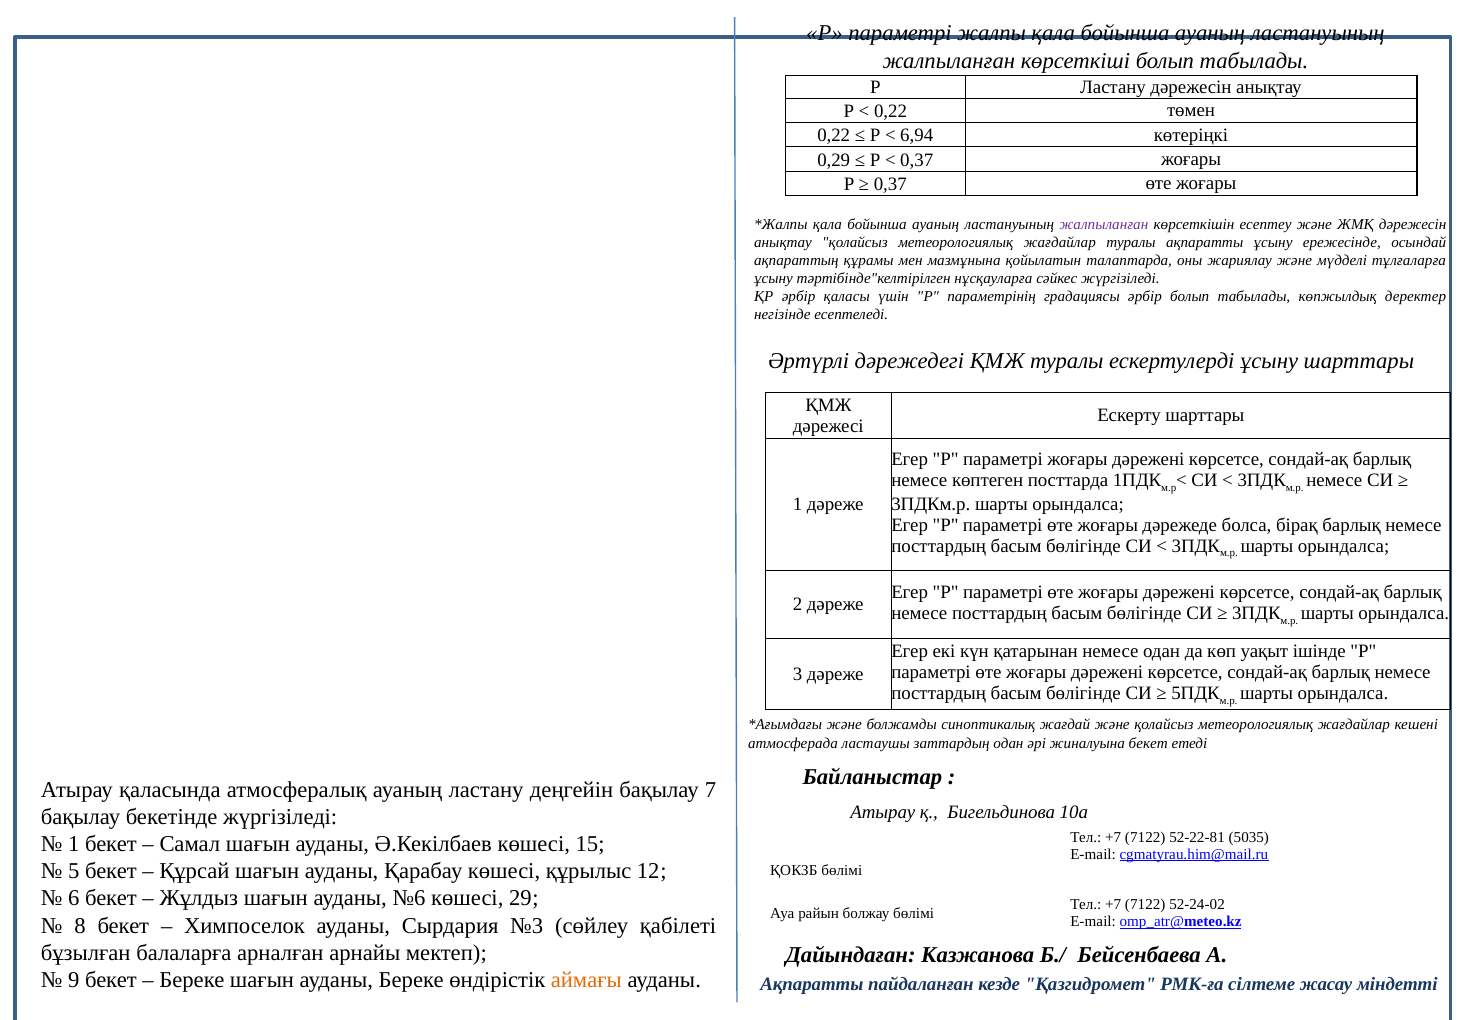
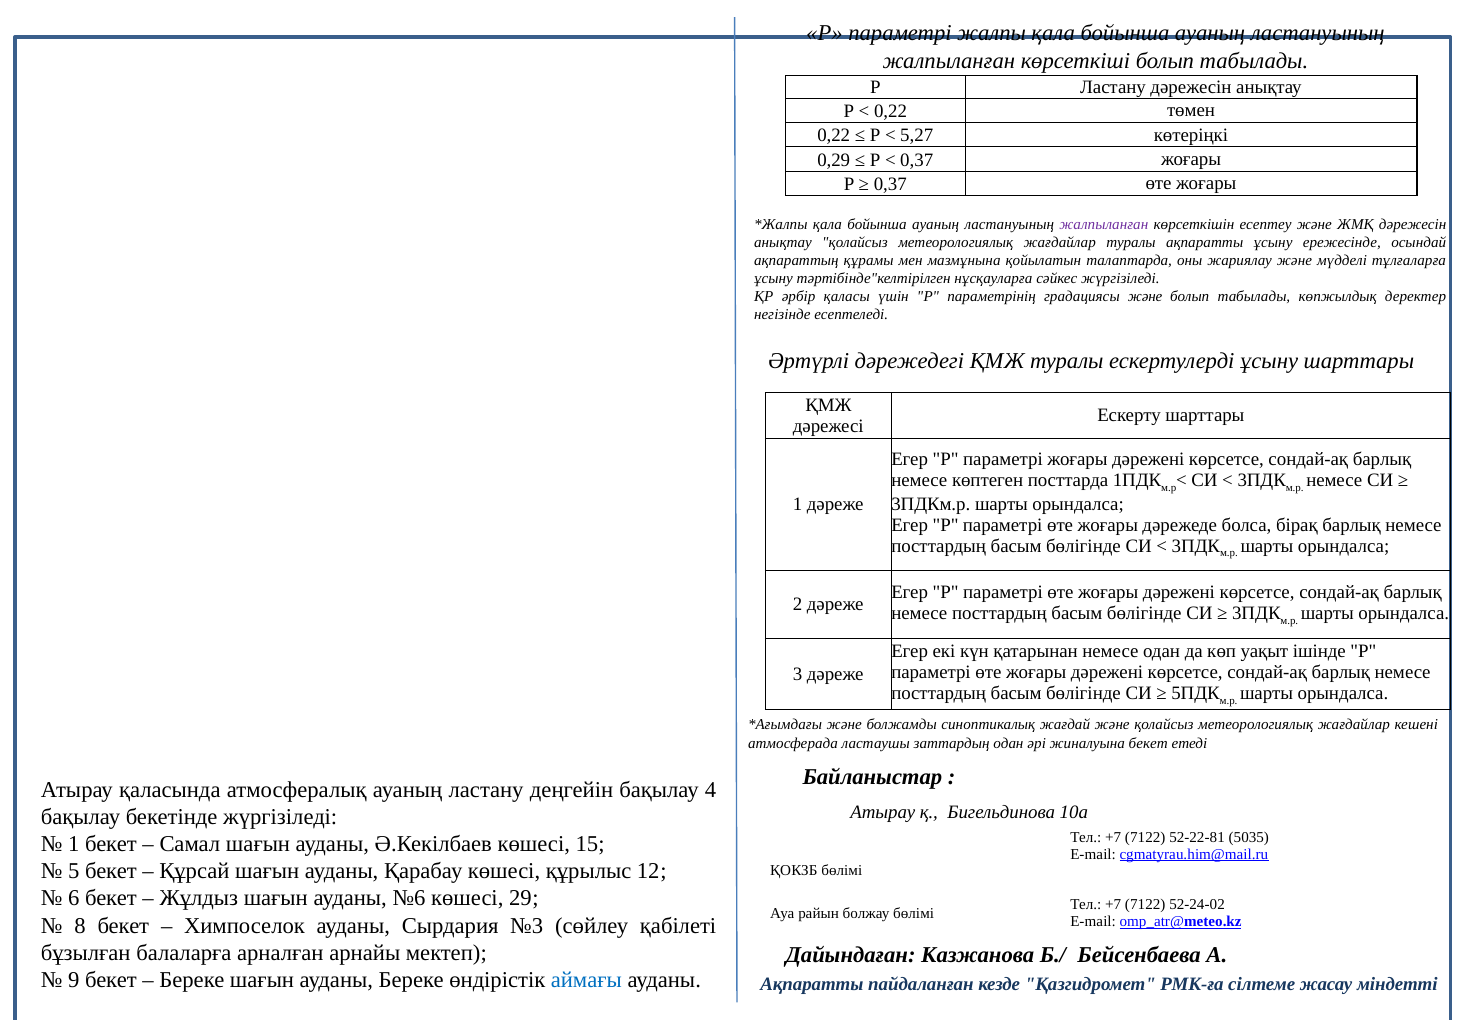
6,94: 6,94 -> 5,27 (917, 136)
градациясы әрбір: әрбір -> және (1145, 297)
7: 7 -> 4 (711, 790)
аймағы colour: orange -> blue (586, 980)
